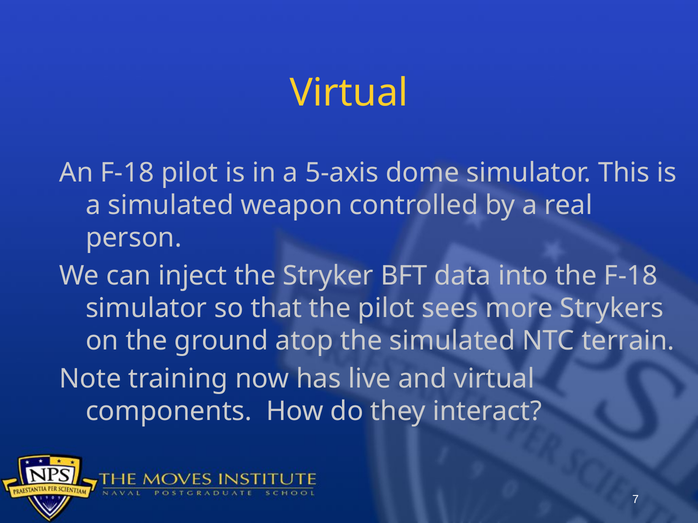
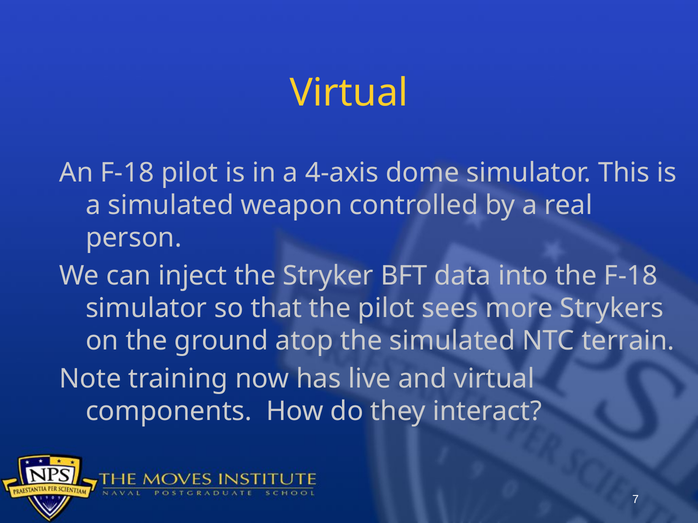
5-axis: 5-axis -> 4-axis (342, 173)
